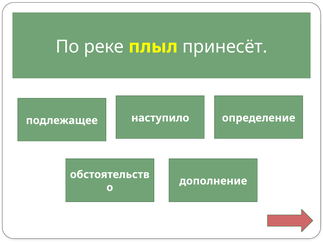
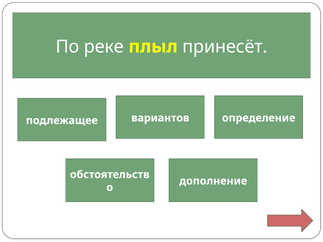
наступило: наступило -> вариантов (160, 118)
